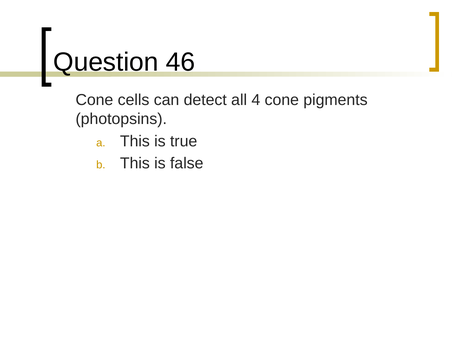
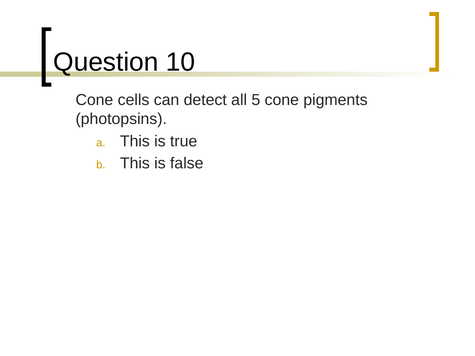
46: 46 -> 10 (181, 62)
4: 4 -> 5 (256, 100)
